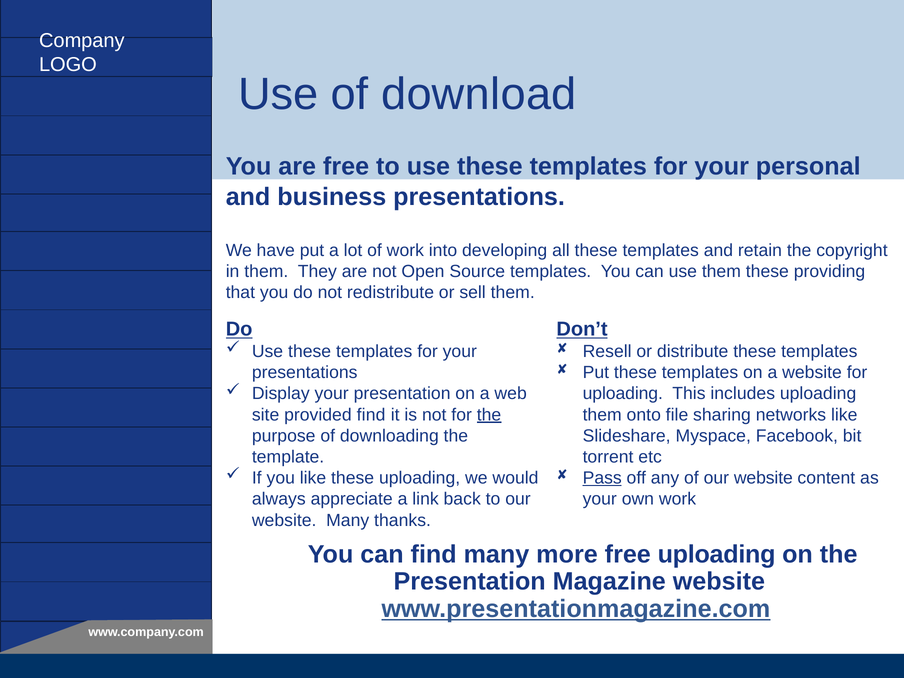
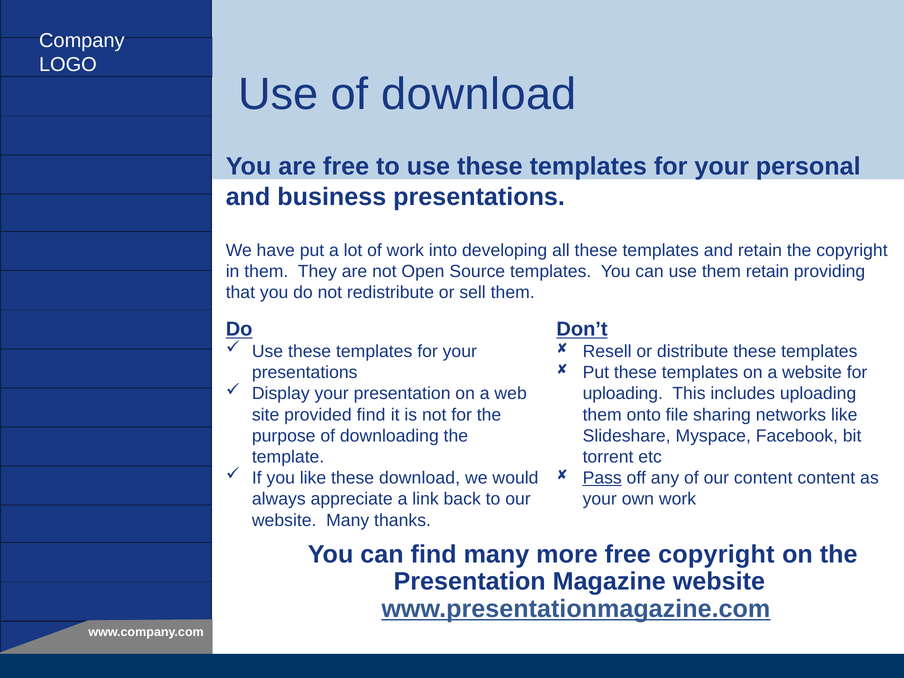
them these: these -> retain (767, 271)
the underline: present -> none (489, 415)
these uploading: uploading -> download (420, 478)
of our website: website -> content (763, 478)
free uploading: uploading -> copyright (716, 555)
